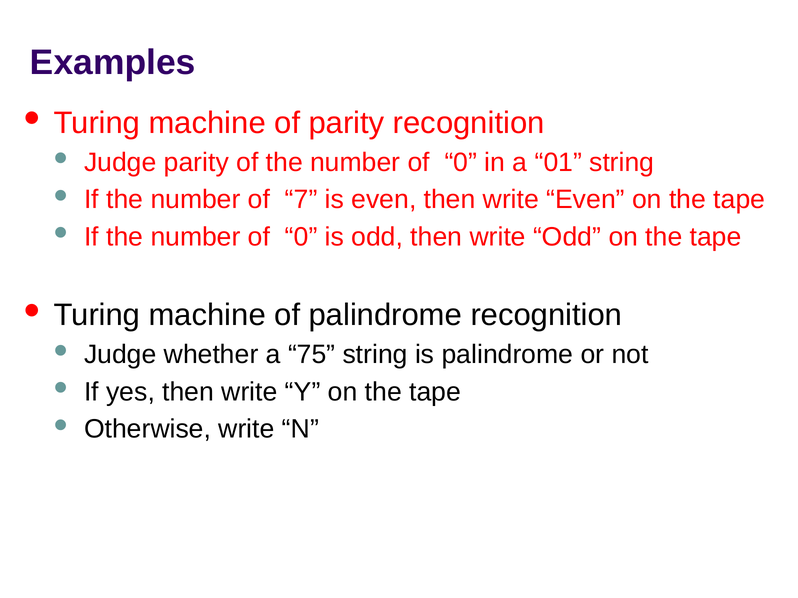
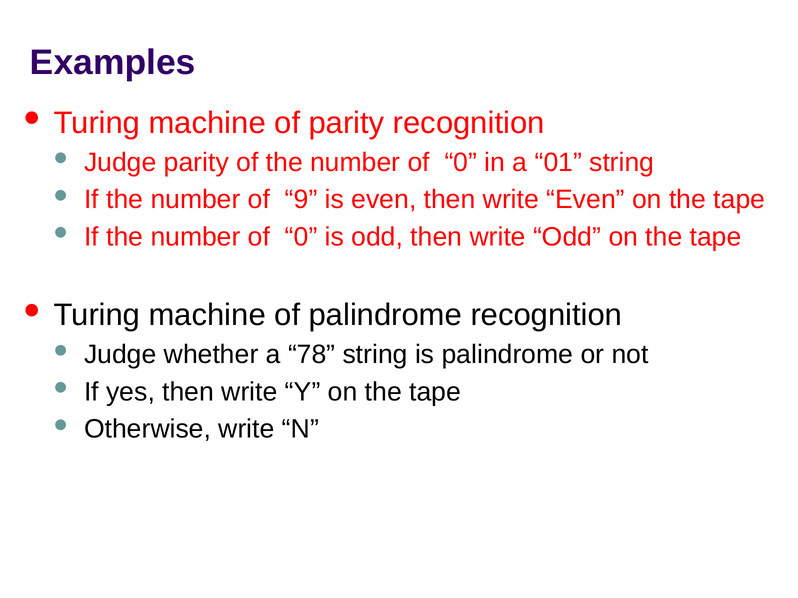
7: 7 -> 9 (301, 200)
75: 75 -> 78 (312, 355)
